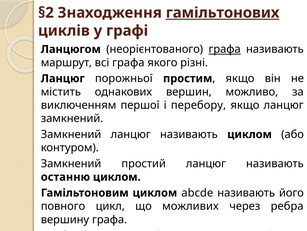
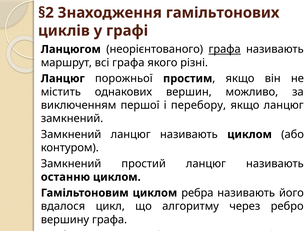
гамільтонових underline: present -> none (223, 13)
abcde: abcde -> ребра (197, 192)
повного: повного -> вдалося (63, 206)
можливих: можливих -> алгоритму (191, 206)
ребра: ребра -> ребро (287, 206)
